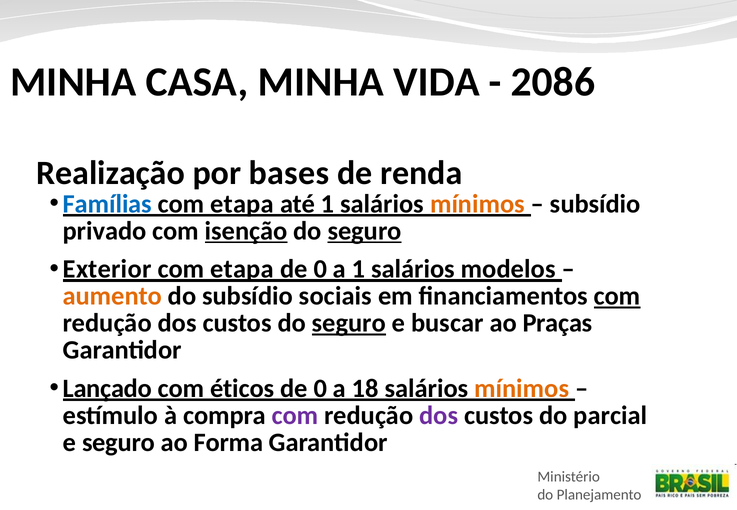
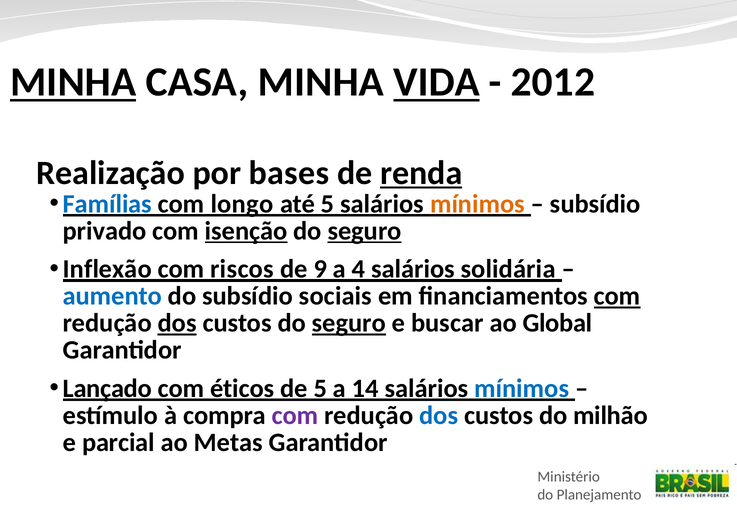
MINHA underline: none -> present (73, 82)
VIDA underline: none -> present (437, 82)
2086: 2086 -> 2012 (553, 82)
renda underline: none -> present (421, 173)
etapa: etapa -> longo (242, 204)
até 1: 1 -> 5 (328, 204)
Exterior: Exterior -> Inflexão (107, 269)
etapa: etapa -> riscos (242, 269)
0: 0 -> 9 (320, 269)
a 1: 1 -> 4 (359, 269)
modelos: modelos -> solidária (508, 269)
aumento colour: orange -> blue (112, 296)
dos underline: none -> present (177, 323)
Praças: Praças -> Global (557, 323)
0: 0 -> 5 (320, 389)
18: 18 -> 14 (365, 389)
mínimos colour: orange -> blue (522, 389)
dos colour: purple -> blue (439, 416)
parcial: parcial -> milhão (611, 416)
e seguro: seguro -> parcial (118, 443)
Forma: Forma -> Metas (228, 443)
